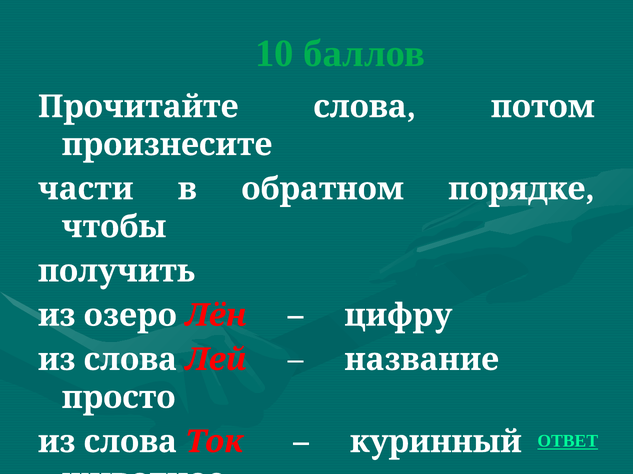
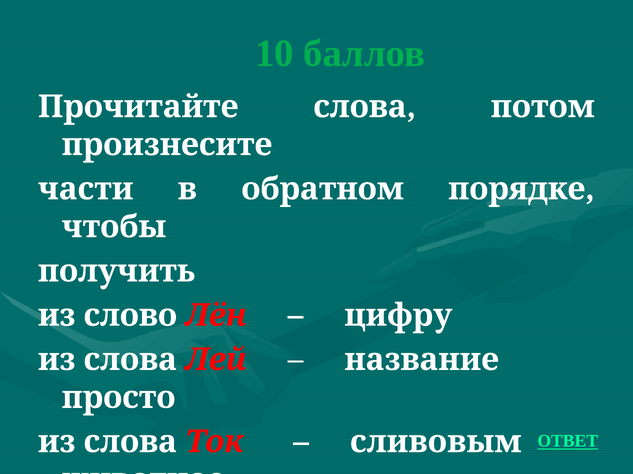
озеро: озеро -> слово (130, 316)
куринный: куринный -> сливовым (436, 442)
